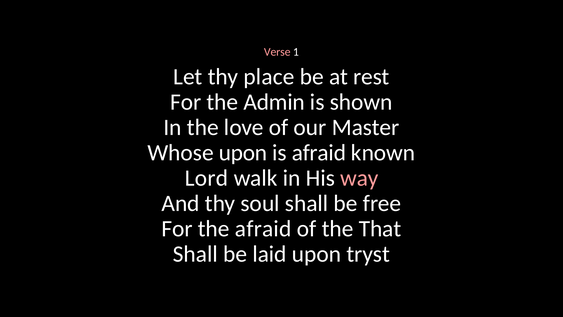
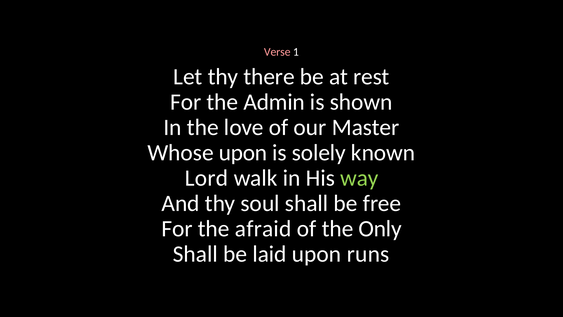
place: place -> there (269, 77)
is afraid: afraid -> solely (319, 153)
way colour: pink -> light green (359, 178)
That: That -> Only (380, 229)
tryst: tryst -> runs (368, 254)
